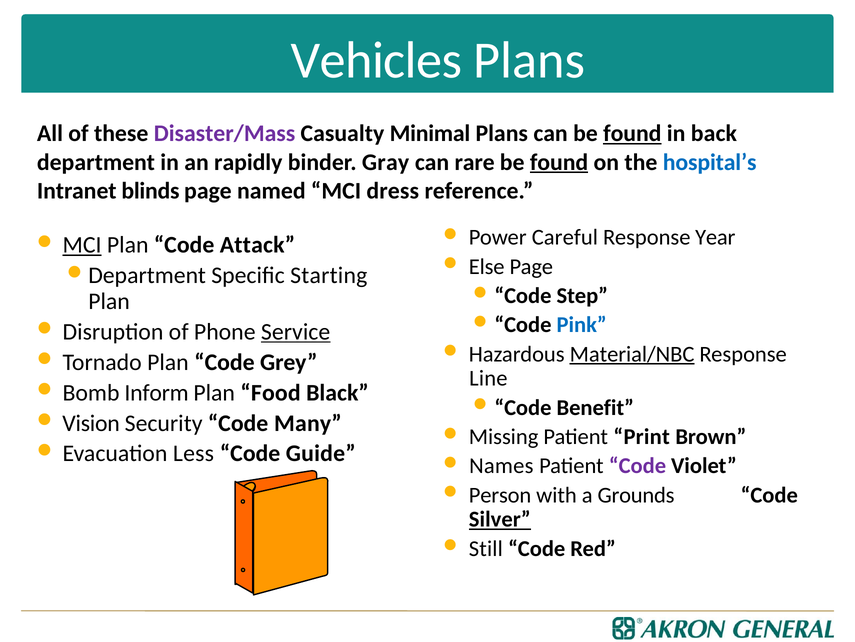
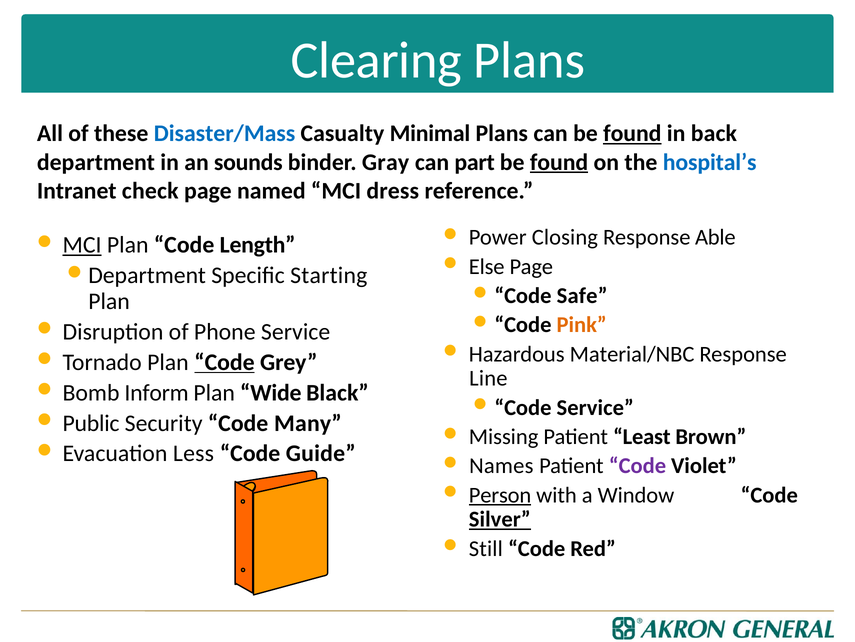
Vehicles: Vehicles -> Clearing (376, 61)
Disaster/Mass colour: purple -> blue (225, 133)
rapidly: rapidly -> sounds (248, 162)
rare: rare -> part (475, 162)
blinds: blinds -> check (150, 190)
Careful: Careful -> Closing (565, 237)
Year: Year -> Able (715, 237)
Attack: Attack -> Length (258, 245)
Step: Step -> Safe (582, 295)
Pink colour: blue -> orange (582, 325)
Service underline: present -> none (296, 331)
Material/NBC underline: present -> none (632, 354)
Code underline: none -> present (224, 362)
Food: Food -> Wide (271, 392)
Benefit: Benefit -> Service (595, 407)
Vision: Vision -> Public (91, 423)
Print: Print -> Least (642, 436)
Person underline: none -> present (500, 495)
Grounds: Grounds -> Window (636, 495)
